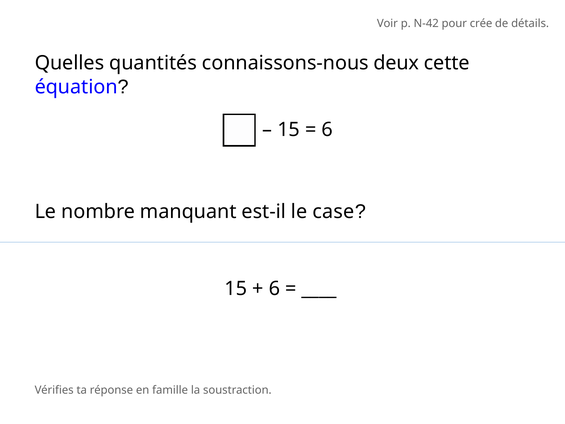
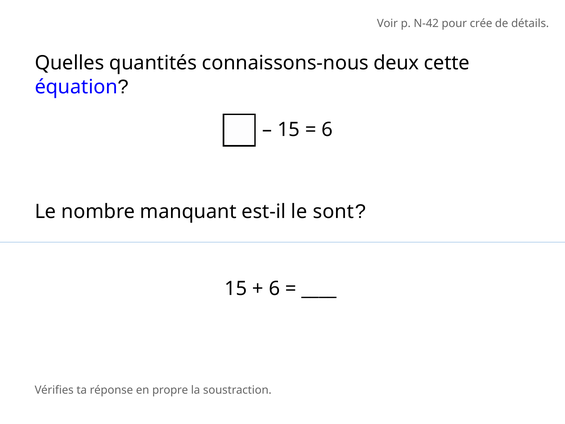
case: case -> sont (333, 211)
famille: famille -> propre (170, 390)
